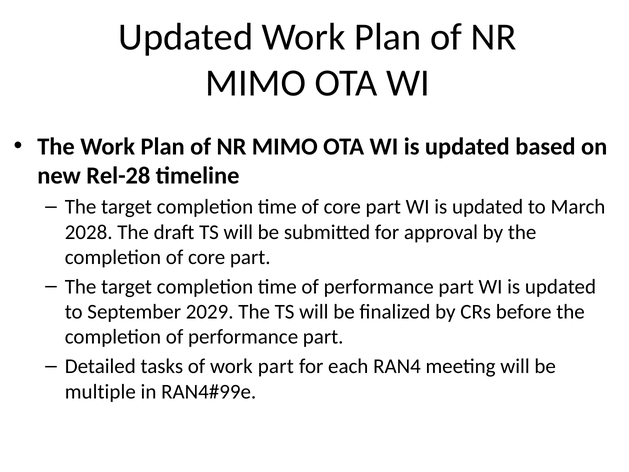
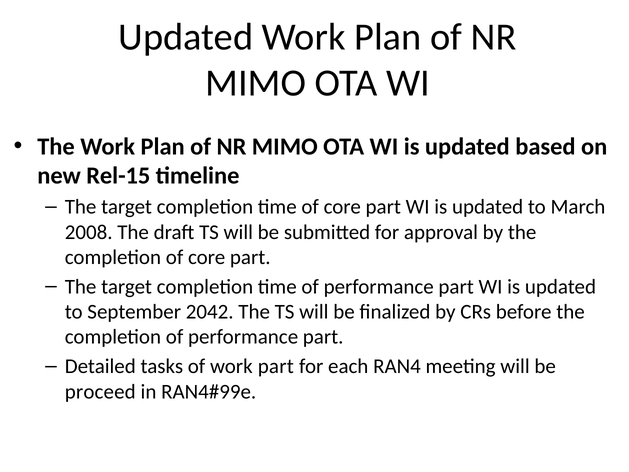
Rel-28: Rel-28 -> Rel-15 (118, 176)
2028: 2028 -> 2008 (89, 232)
2029: 2029 -> 2042 (210, 312)
multiple: multiple -> proceed (100, 391)
